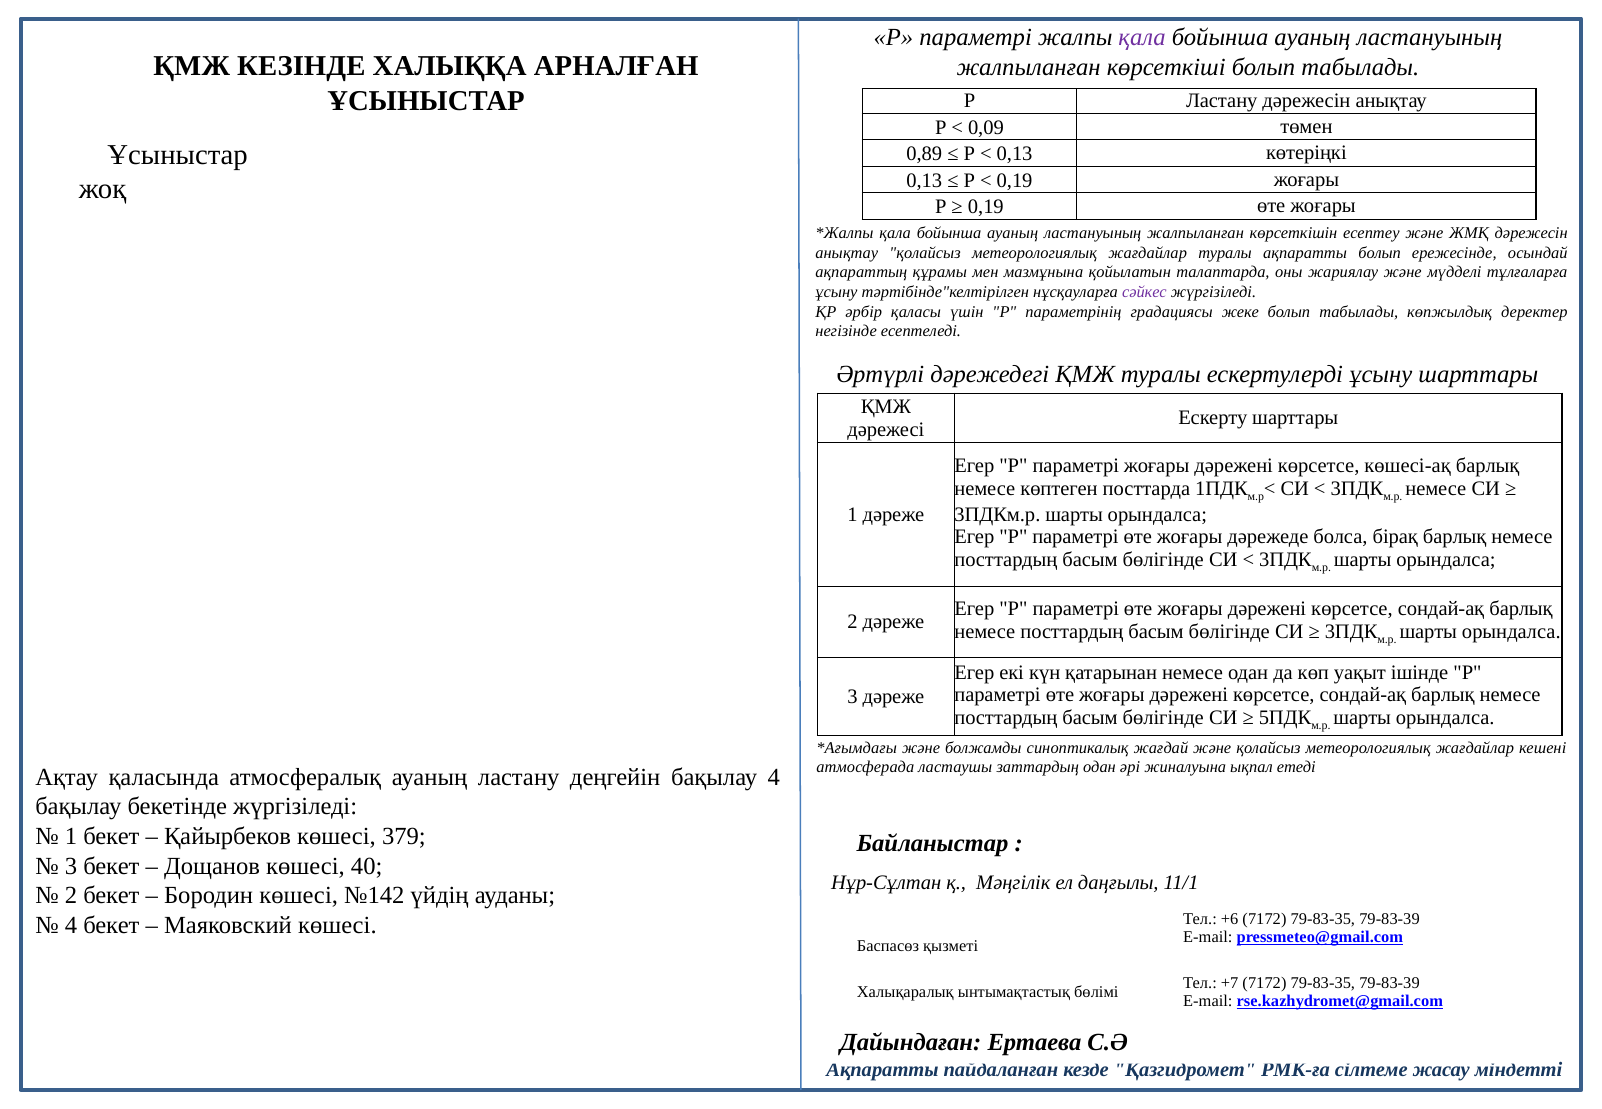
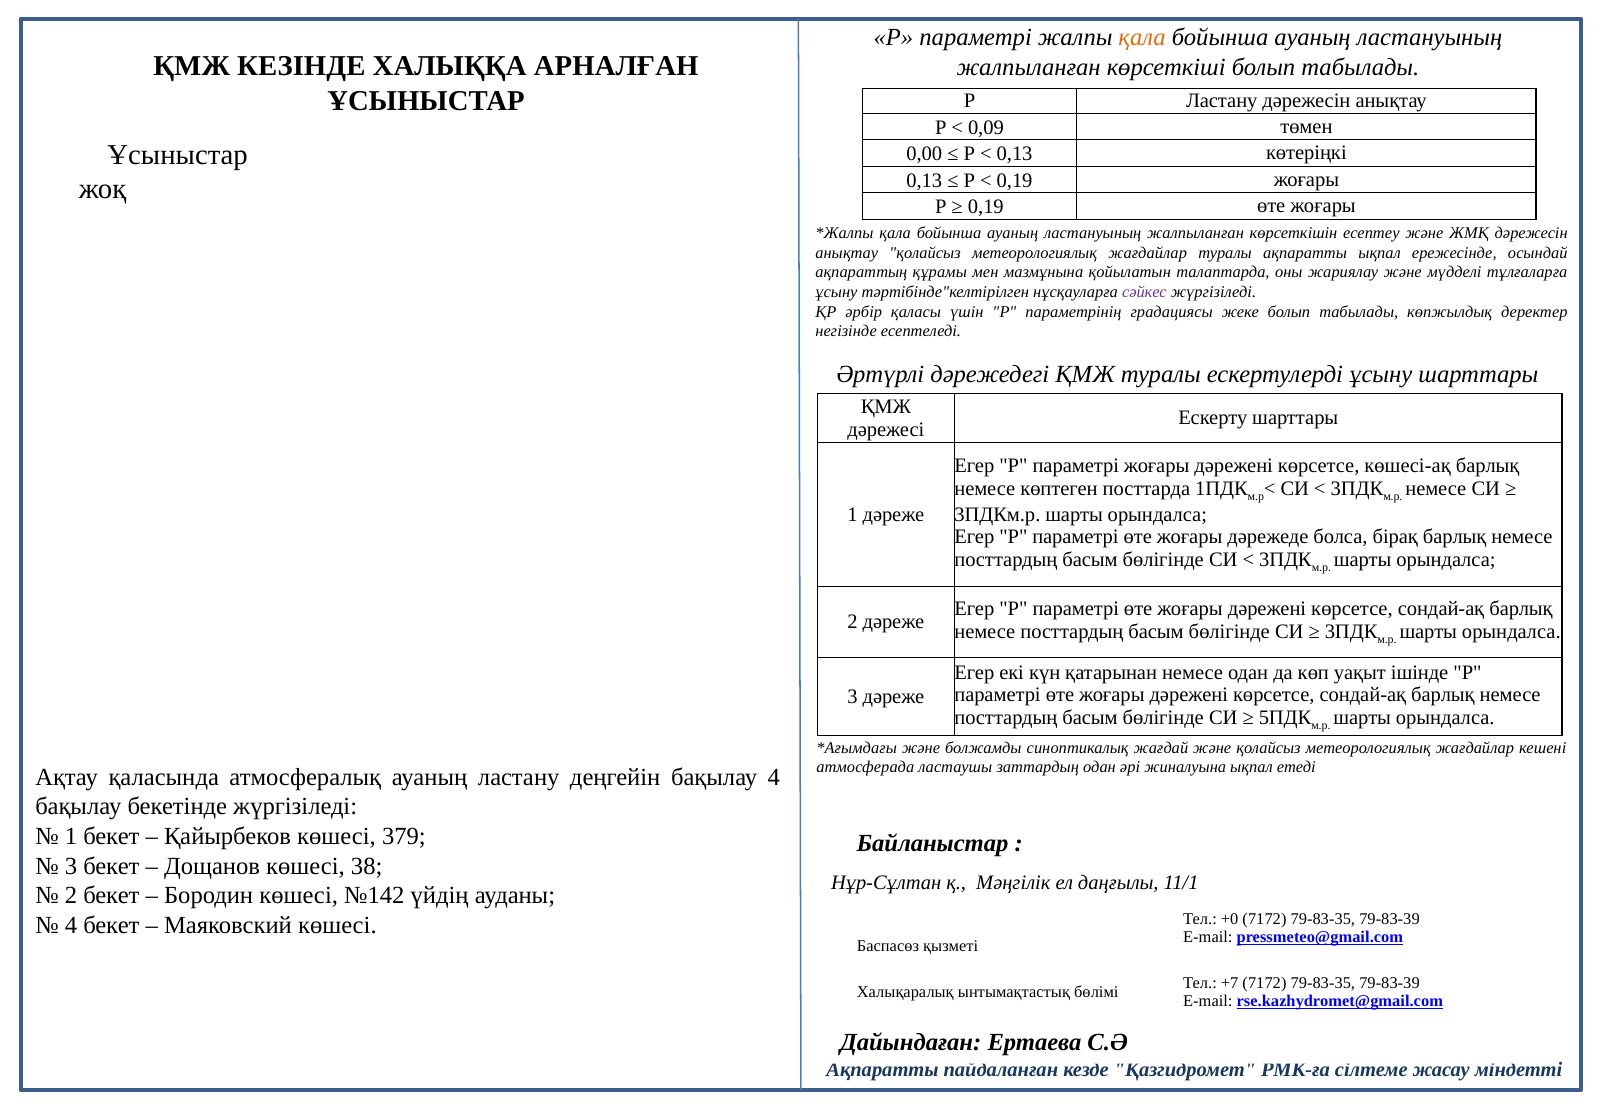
қала colour: purple -> orange (1142, 38)
0,89: 0,89 -> 0,00 (924, 154)
ақпаратты болып: болып -> ықпал (1380, 253)
40: 40 -> 38 (367, 866)
+6: +6 -> +0 (1230, 919)
